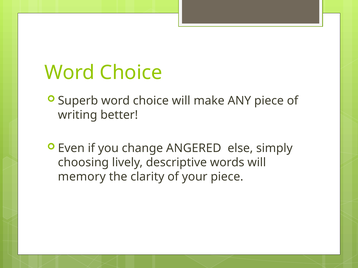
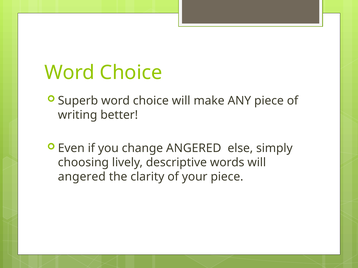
memory: memory -> angered (82, 177)
